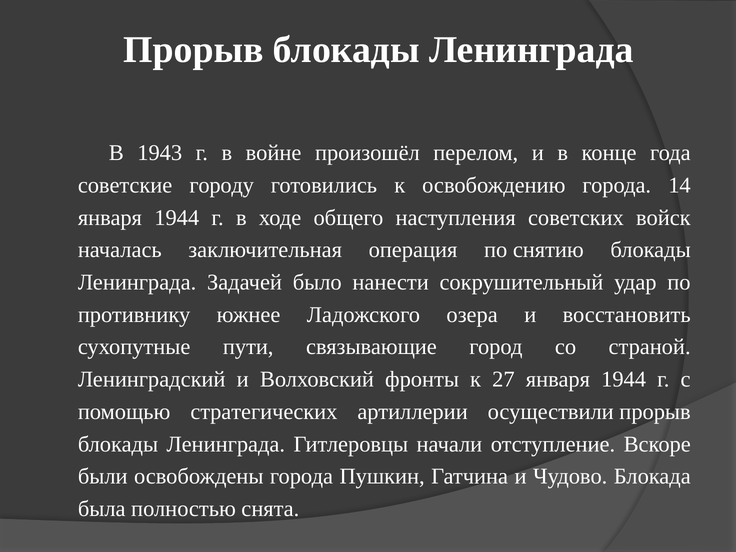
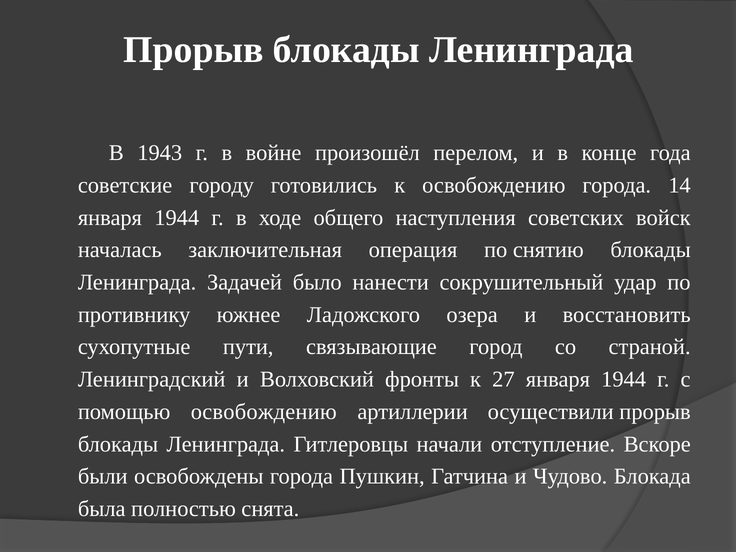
помощью стратегических: стратегических -> освобождению (264, 412)
